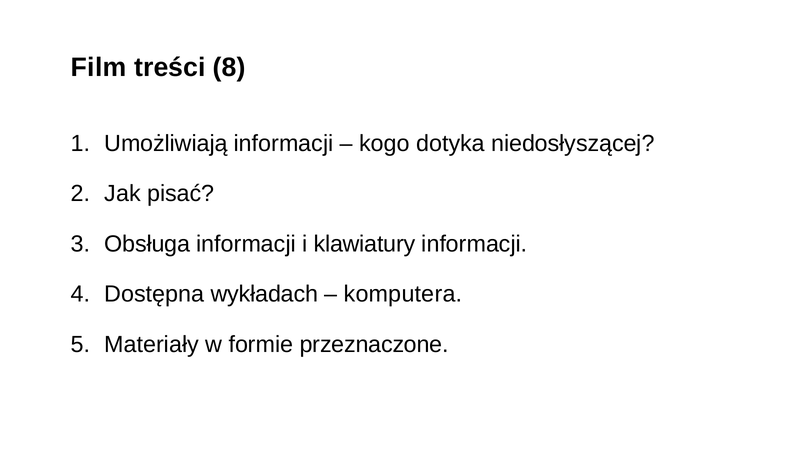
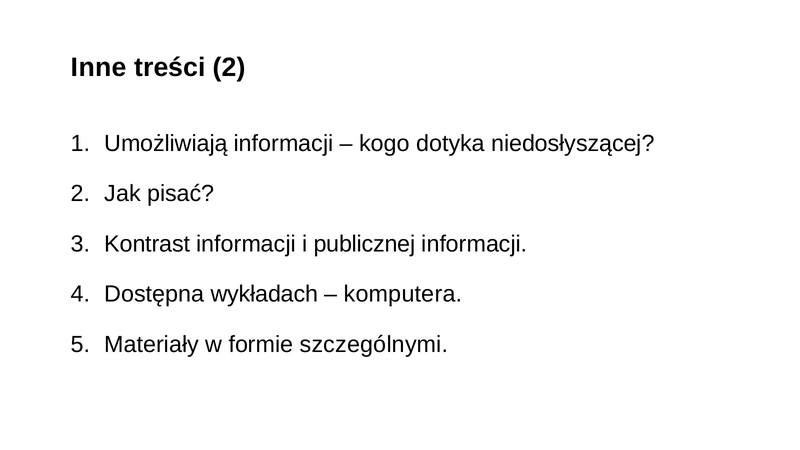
Film: Film -> Inne (99, 67)
treści 8: 8 -> 2 (229, 67)
Obsługa: Obsługa -> Kontrast (147, 244)
klawiatury: klawiatury -> publicznej (365, 244)
przeznaczone: przeznaczone -> szczególnymi (374, 344)
